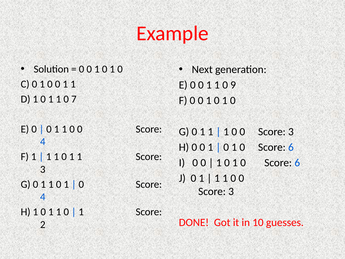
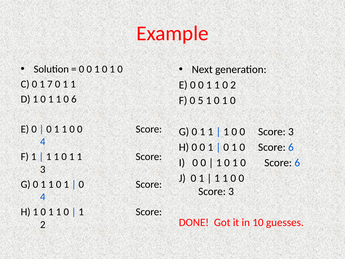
C 0 1 0: 0 -> 7 (50, 84)
0 9: 9 -> 2 (233, 85)
0 7: 7 -> 6 (74, 99)
F 0 0: 0 -> 5 (201, 101)
